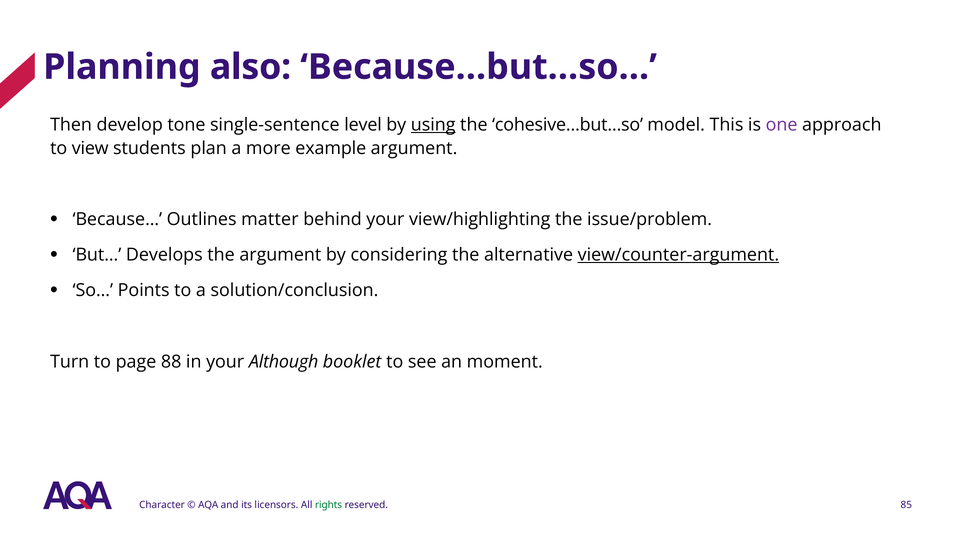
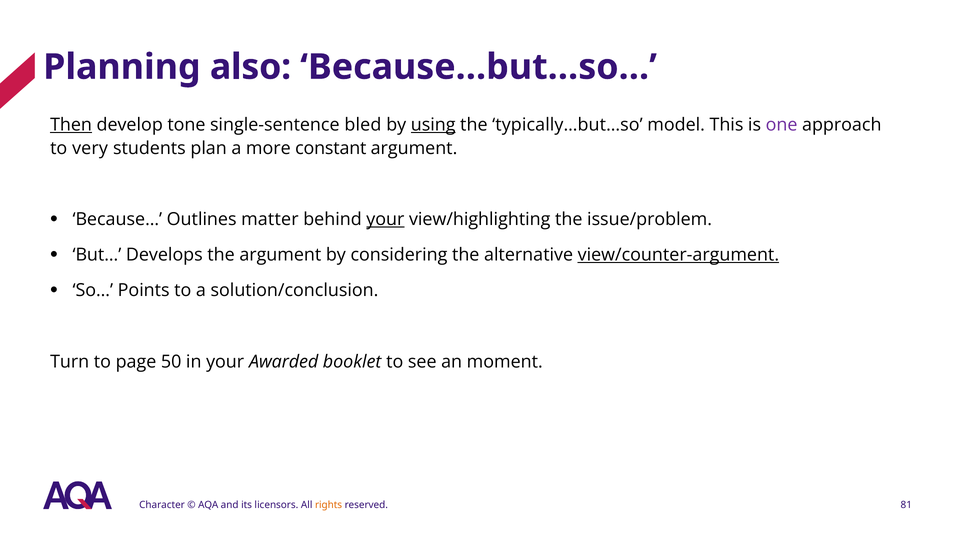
Then underline: none -> present (71, 125)
level: level -> bled (363, 125)
cohesive…but…so: cohesive…but…so -> typically…but…so (567, 125)
view: view -> very (90, 148)
example: example -> constant (331, 148)
your underline: none -> present (385, 219)
88: 88 -> 50 (171, 362)
Although: Although -> Awarded (284, 362)
rights colour: green -> orange (329, 505)
85: 85 -> 81 (906, 505)
